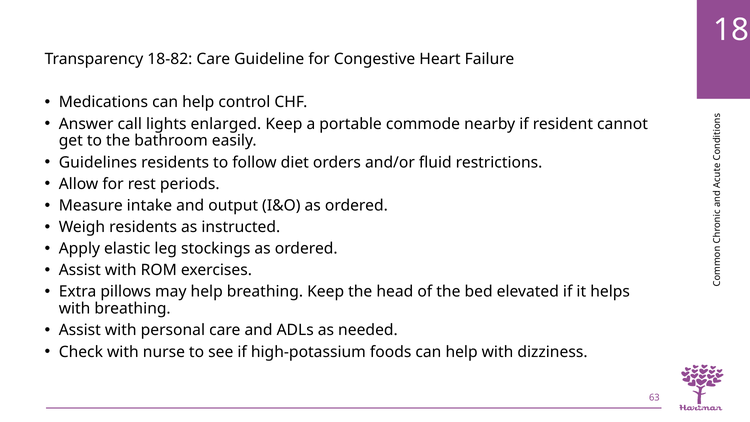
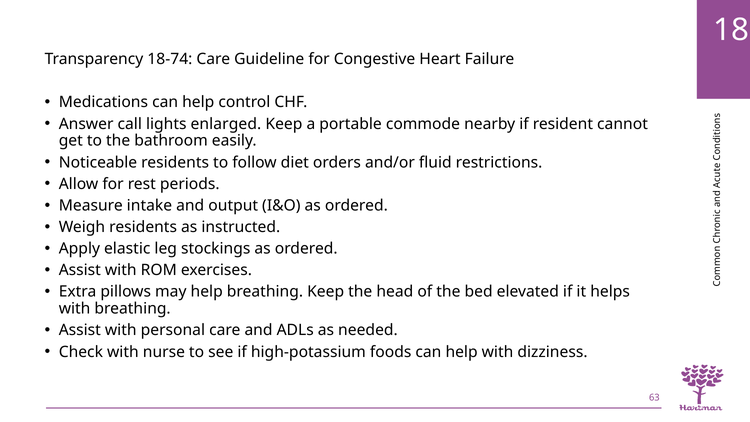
18-82: 18-82 -> 18-74 (170, 59)
Guidelines: Guidelines -> Noticeable (98, 162)
